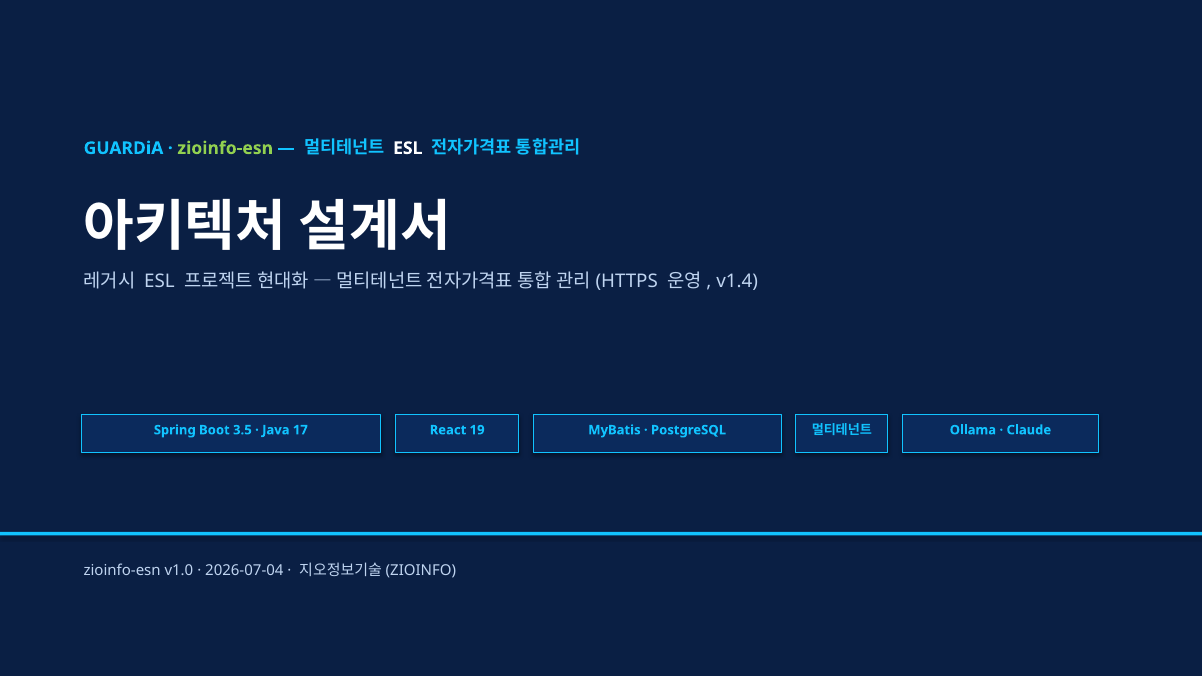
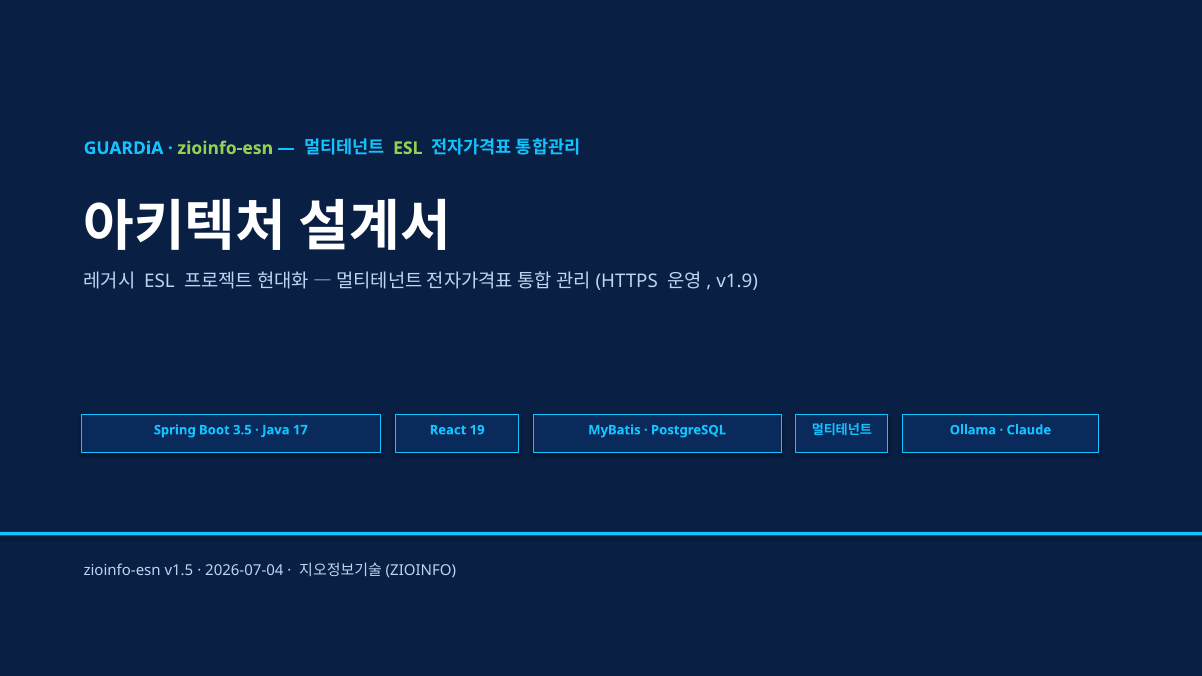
ESL colour: white -> light green (408, 148)
v1.4: v1.4 -> v1.9 (737, 282)
v1.0: v1.0 -> v1.5 (179, 570)
